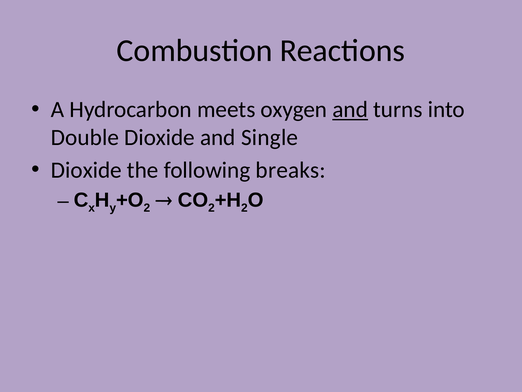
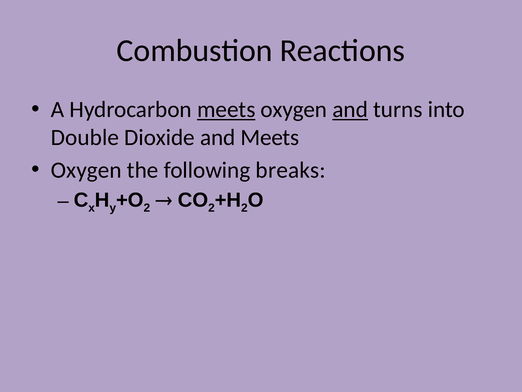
meets underline: none -> present (226, 110)
and Single: Single -> Meets (270, 137)
Dioxide: Dioxide -> Oxygen (86, 170)
